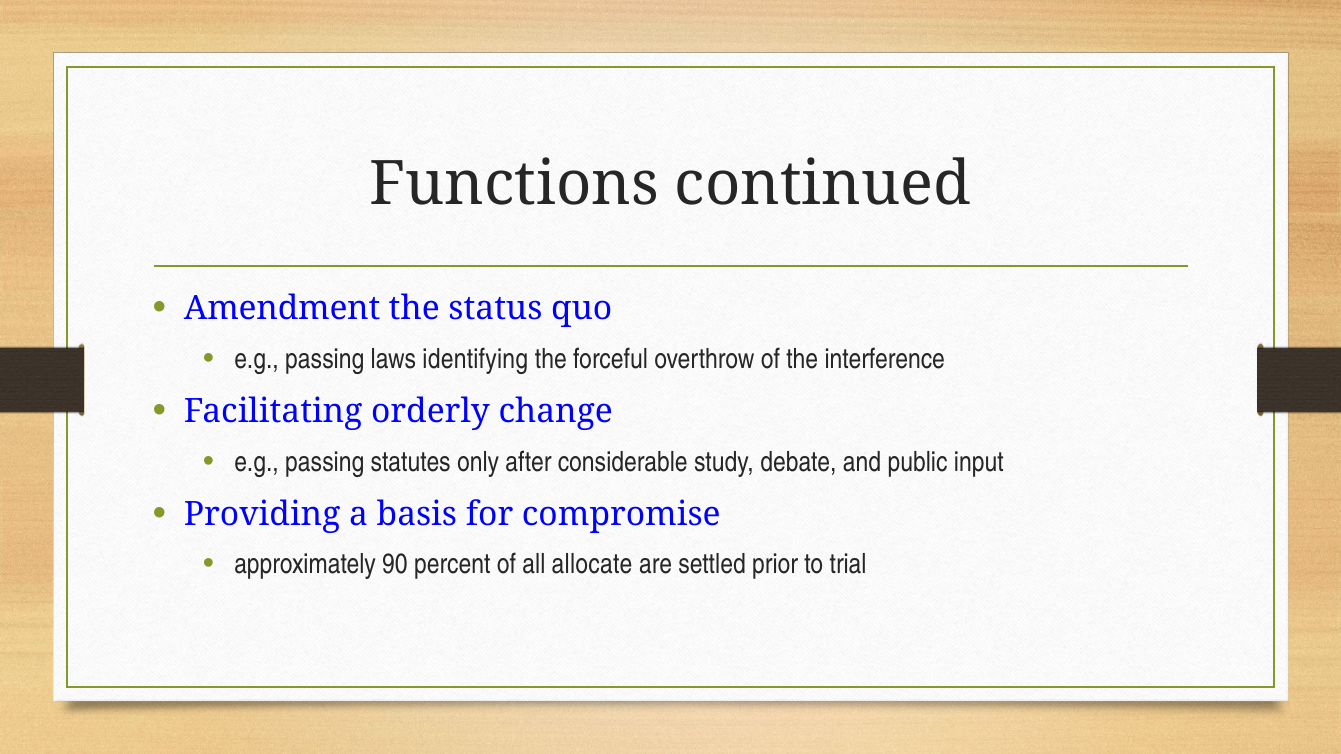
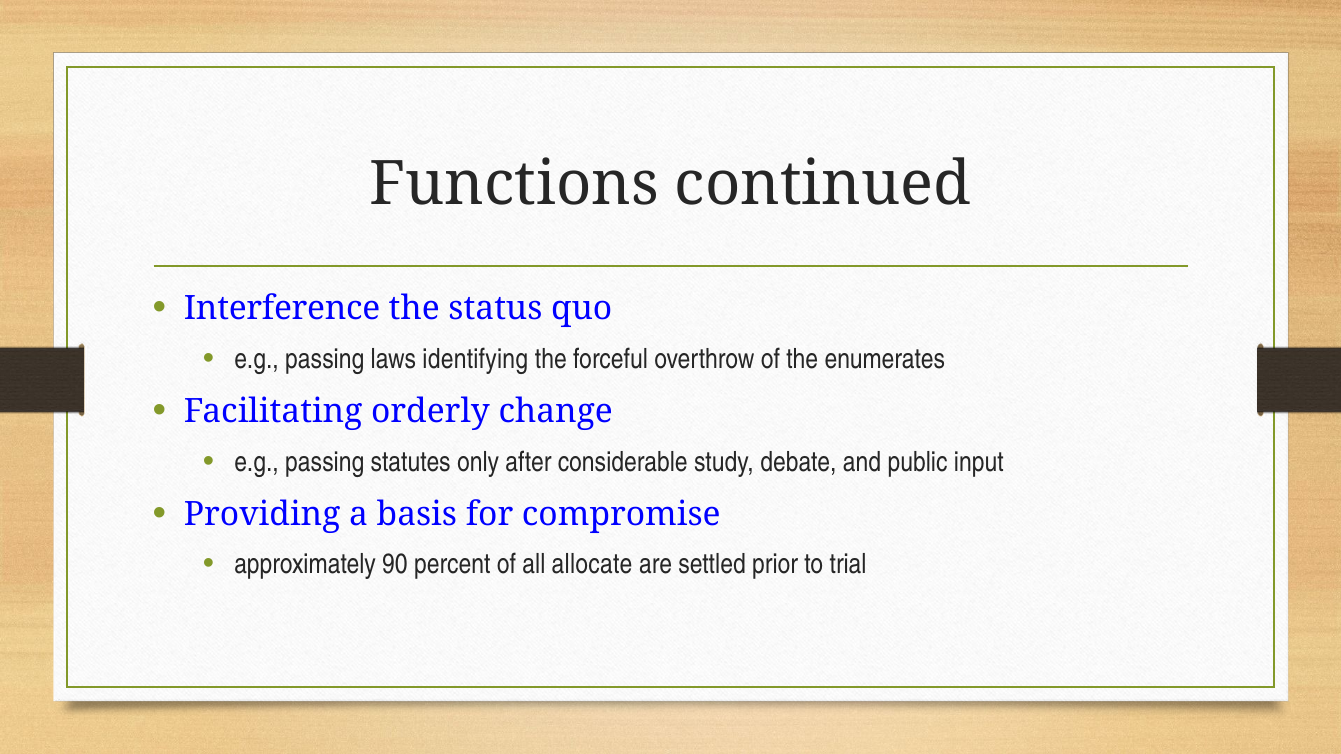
Amendment: Amendment -> Interference (282, 309)
interference: interference -> enumerates (885, 359)
